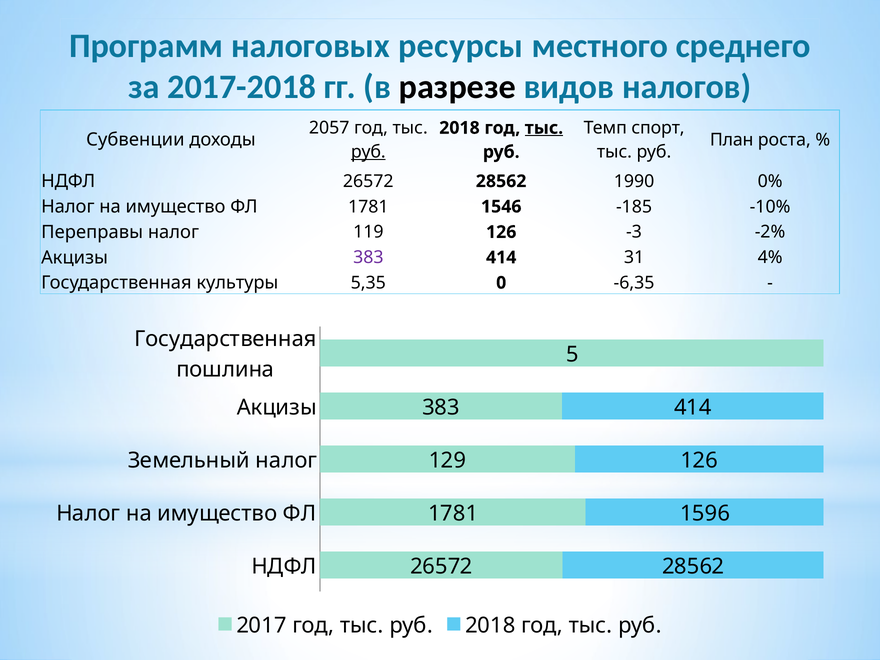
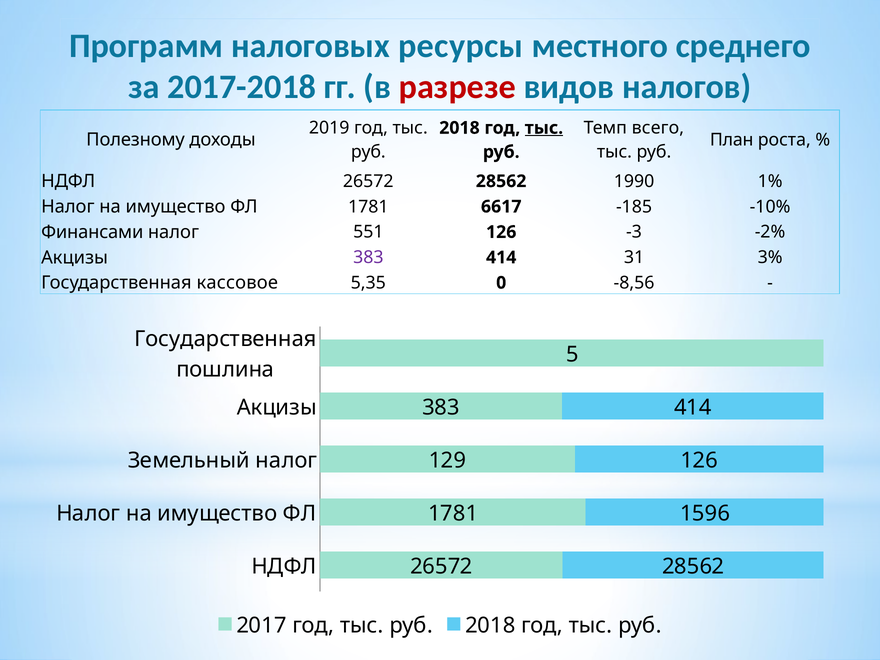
разрезе colour: black -> red (457, 87)
2057: 2057 -> 2019 (329, 128)
спорт: спорт -> всего (658, 128)
Субвенции: Субвенции -> Полезному (136, 140)
руб underline: present -> none (368, 152)
0%: 0% -> 1% (770, 181)
1546: 1546 -> 6617 (501, 207)
Переправы: Переправы -> Финансами (92, 232)
119: 119 -> 551 (368, 232)
4%: 4% -> 3% (770, 257)
культуры: культуры -> кассовое (237, 283)
-6,35: -6,35 -> -8,56 (634, 283)
